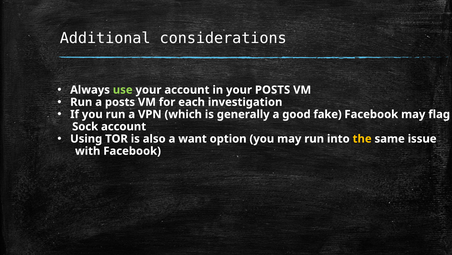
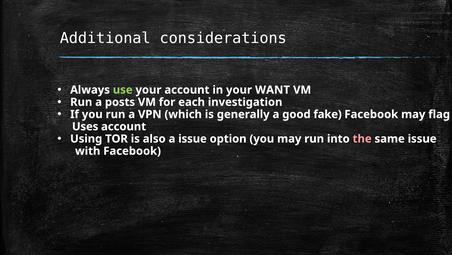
your POSTS: POSTS -> WANT (273, 90)
Sock: Sock -> Uses (85, 126)
a want: want -> issue (193, 138)
the colour: yellow -> pink (362, 138)
